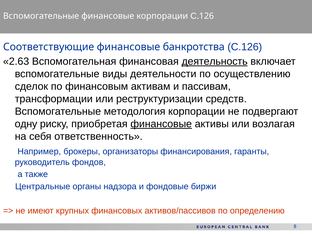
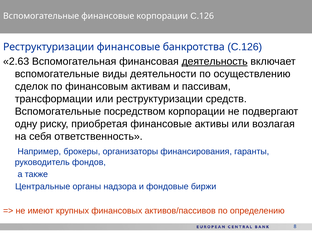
Соответствующие: Соответствующие -> Реструктуризации (49, 47)
методология: методология -> посредством (135, 111)
финансовые underline: present -> none (161, 124)
